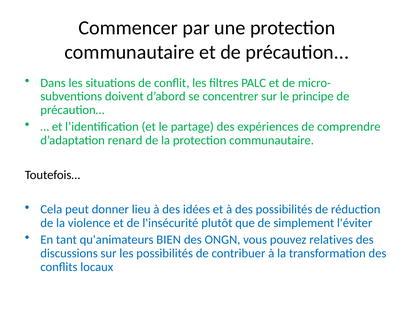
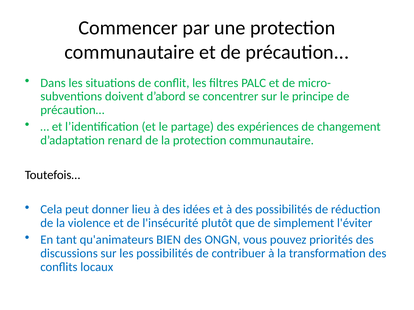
comprendre: comprendre -> changement (349, 127)
relatives: relatives -> priorités (331, 240)
